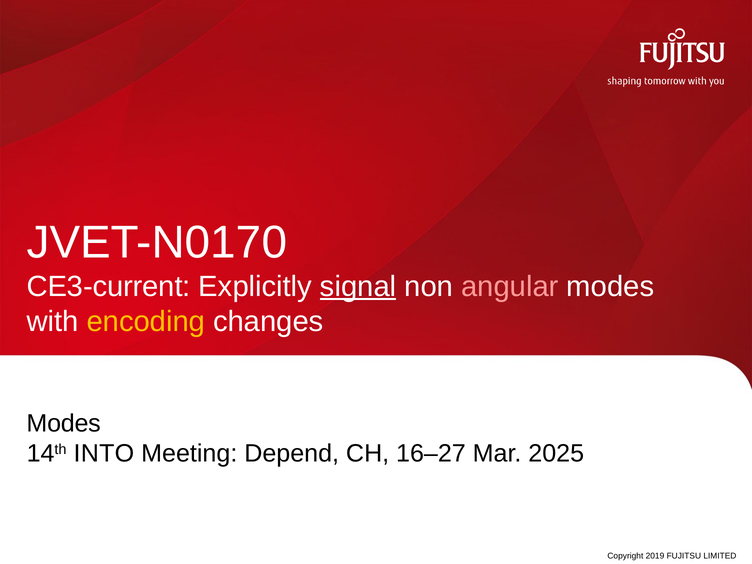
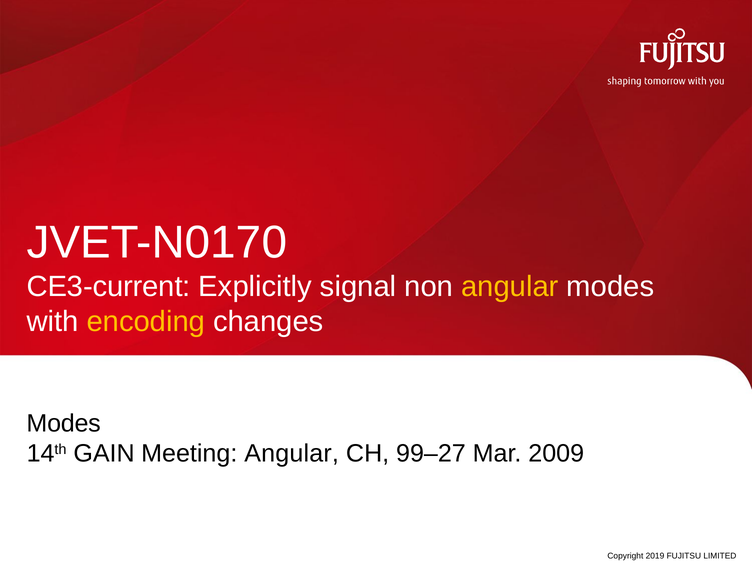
signal underline: present -> none (358, 286)
angular colour: pink -> yellow (510, 286)
INTO: INTO -> GAIN (104, 454)
Meeting Depend: Depend -> Angular (292, 454)
16–27: 16–27 -> 99–27 (431, 454)
2025: 2025 -> 2009 (556, 454)
